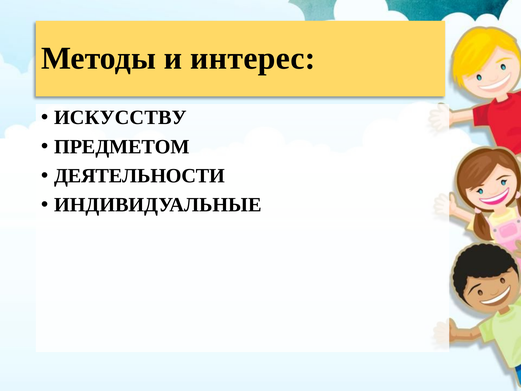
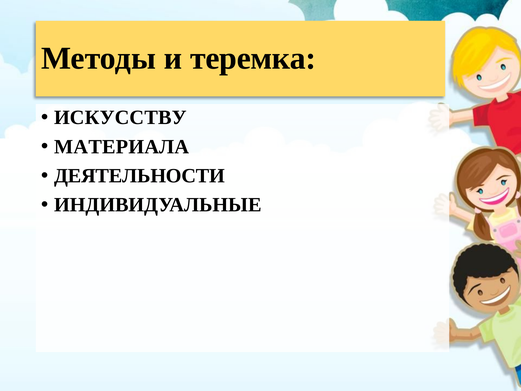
интерес: интерес -> теремка (253, 58)
ПРЕДМЕТОМ: ПРЕДМЕТОМ -> МАТЕРИАЛА (122, 147)
